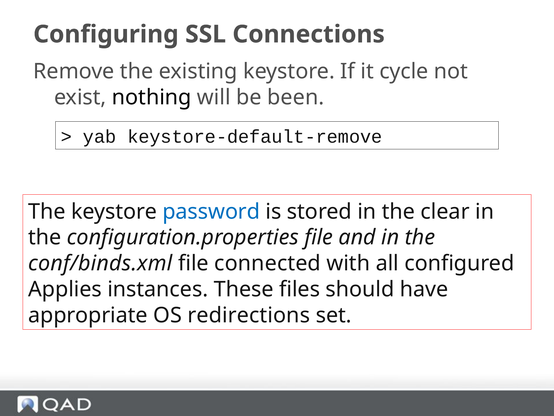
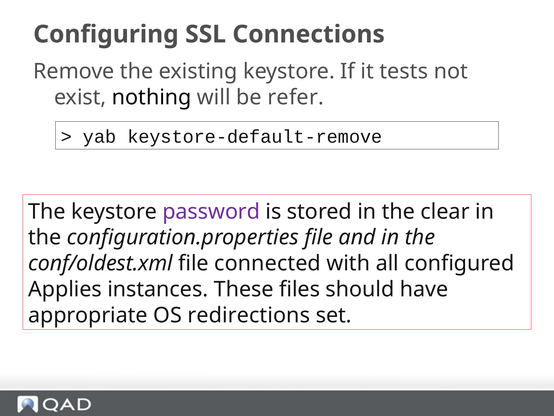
cycle: cycle -> tests (404, 71)
been: been -> refer (296, 97)
password colour: blue -> purple (211, 211)
conf/binds.xml: conf/binds.xml -> conf/oldest.xml (100, 263)
